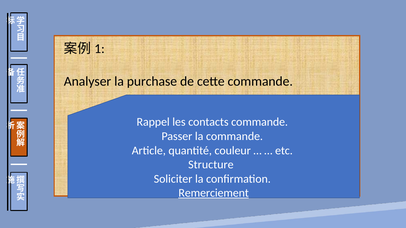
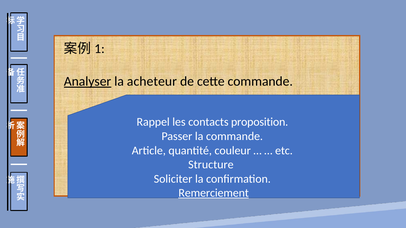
Analyser underline: none -> present (88, 81)
purchase: purchase -> acheteur (152, 81)
contacts commande: commande -> proposition (260, 122)
